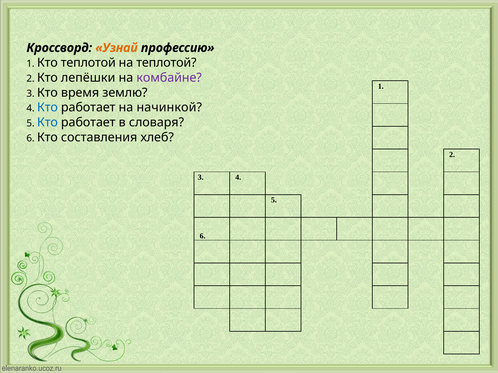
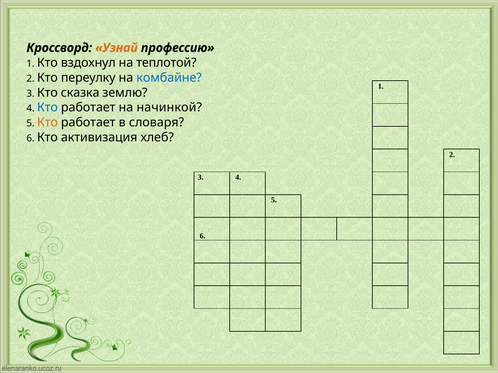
Кто теплотой: теплотой -> вздохнул (88, 63)
лепёшки: лепёшки -> переулку (88, 78)
комбайне colour: purple -> blue (169, 78)
время: время -> сказка (80, 93)
Кто colour: blue -> orange (47, 123)
составления: составления -> активизация (99, 138)
